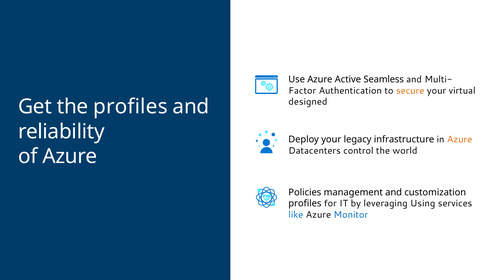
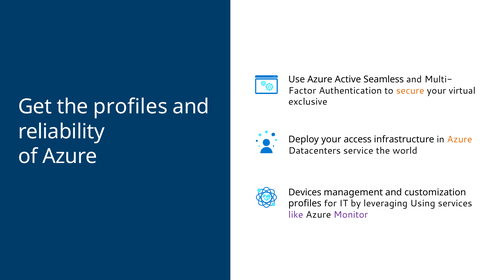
designed: designed -> exclusive (308, 102)
legacy: legacy -> access (358, 140)
control: control -> service (358, 151)
Policies: Policies -> Devices (305, 192)
like colour: blue -> purple (296, 215)
Monitor colour: blue -> purple (351, 215)
